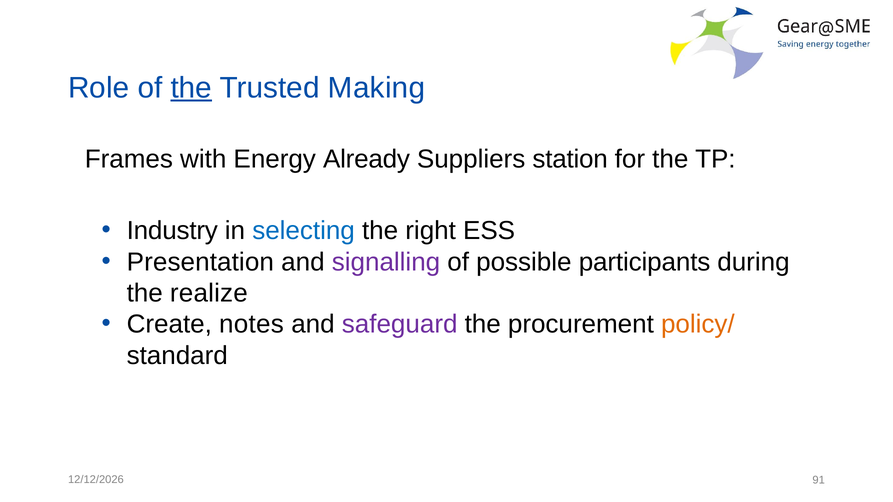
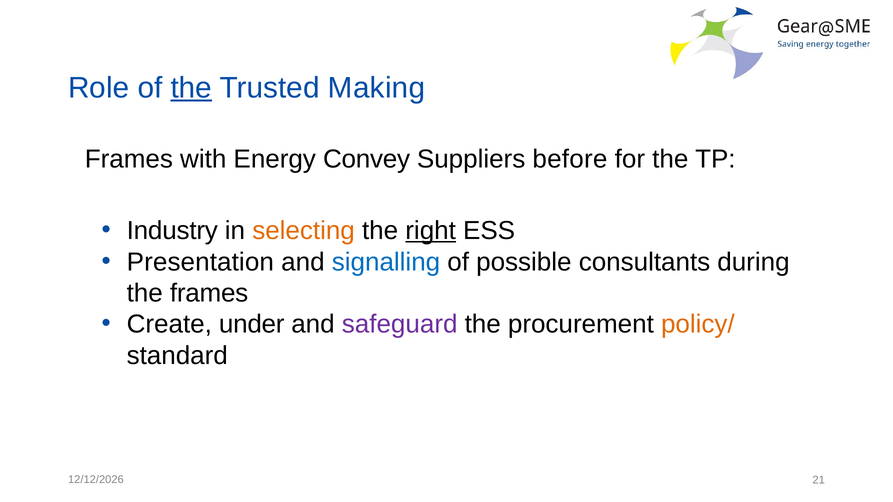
Already: Already -> Convey (367, 159)
station: station -> before (570, 159)
selecting colour: blue -> orange (304, 231)
right underline: none -> present (431, 231)
signalling colour: purple -> blue (386, 262)
participants: participants -> consultants (645, 262)
the realize: realize -> frames (209, 293)
notes: notes -> under (252, 324)
91: 91 -> 21 (819, 480)
